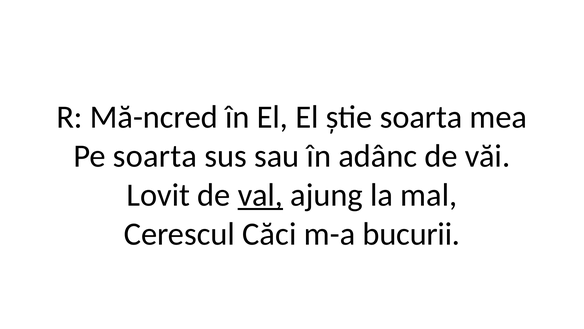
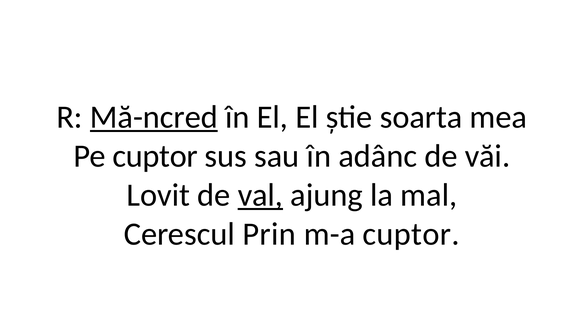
Mă-ncred underline: none -> present (154, 117)
Pe soarta: soarta -> cuptor (155, 156)
Căci: Căci -> Prin (269, 234)
m-a bucurii: bucurii -> cuptor (411, 234)
